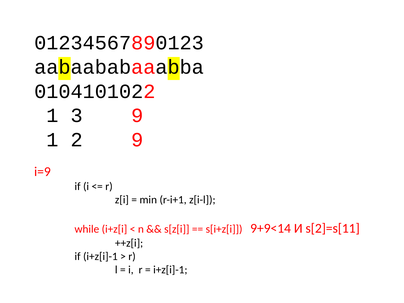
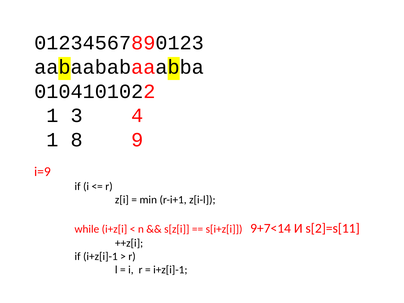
3 9: 9 -> 4 (137, 116)
2: 2 -> 8 (77, 140)
9+9<14: 9+9<14 -> 9+7<14 (271, 228)
